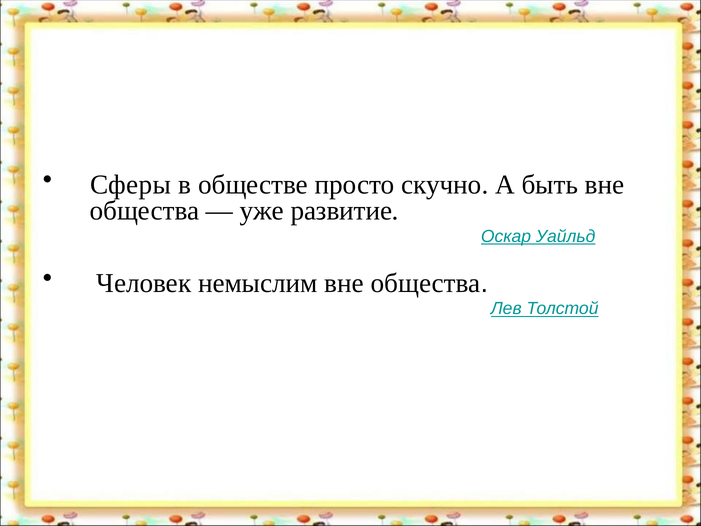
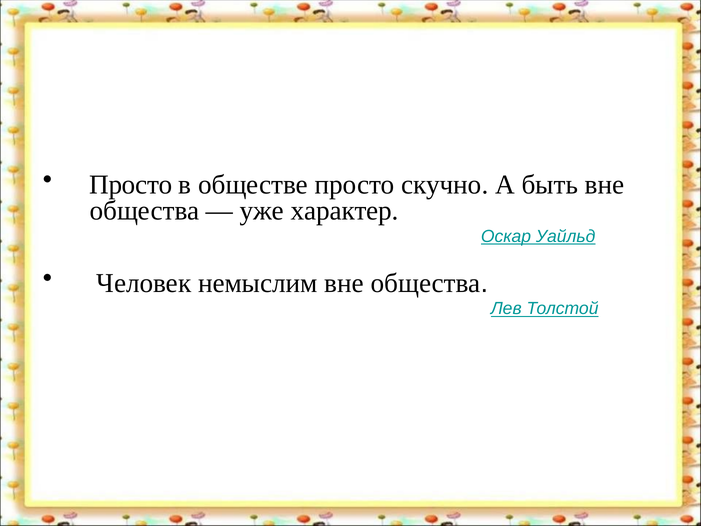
Сферы: Сферы -> Просто (131, 184)
развитие: развитие -> характер (345, 211)
